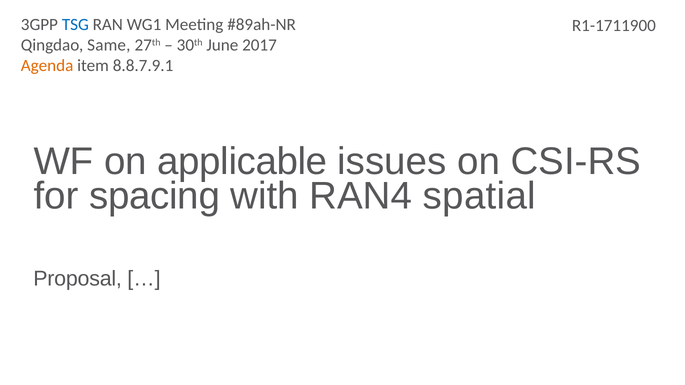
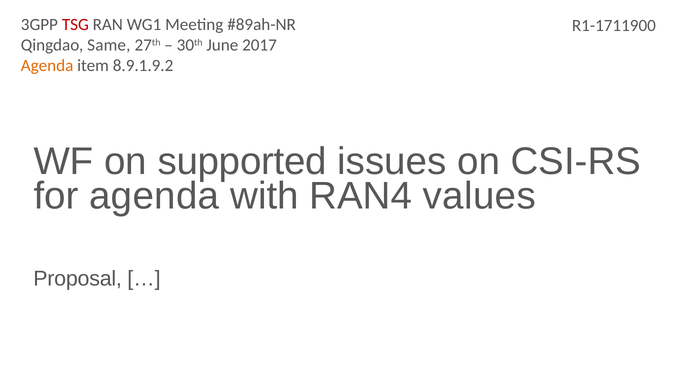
TSG colour: blue -> red (75, 25)
8.8.7.9.1: 8.8.7.9.1 -> 8.9.1.9.2 (143, 66)
applicable: applicable -> supported (242, 162)
for spacing: spacing -> agenda (154, 196)
spatial: spatial -> values (479, 196)
